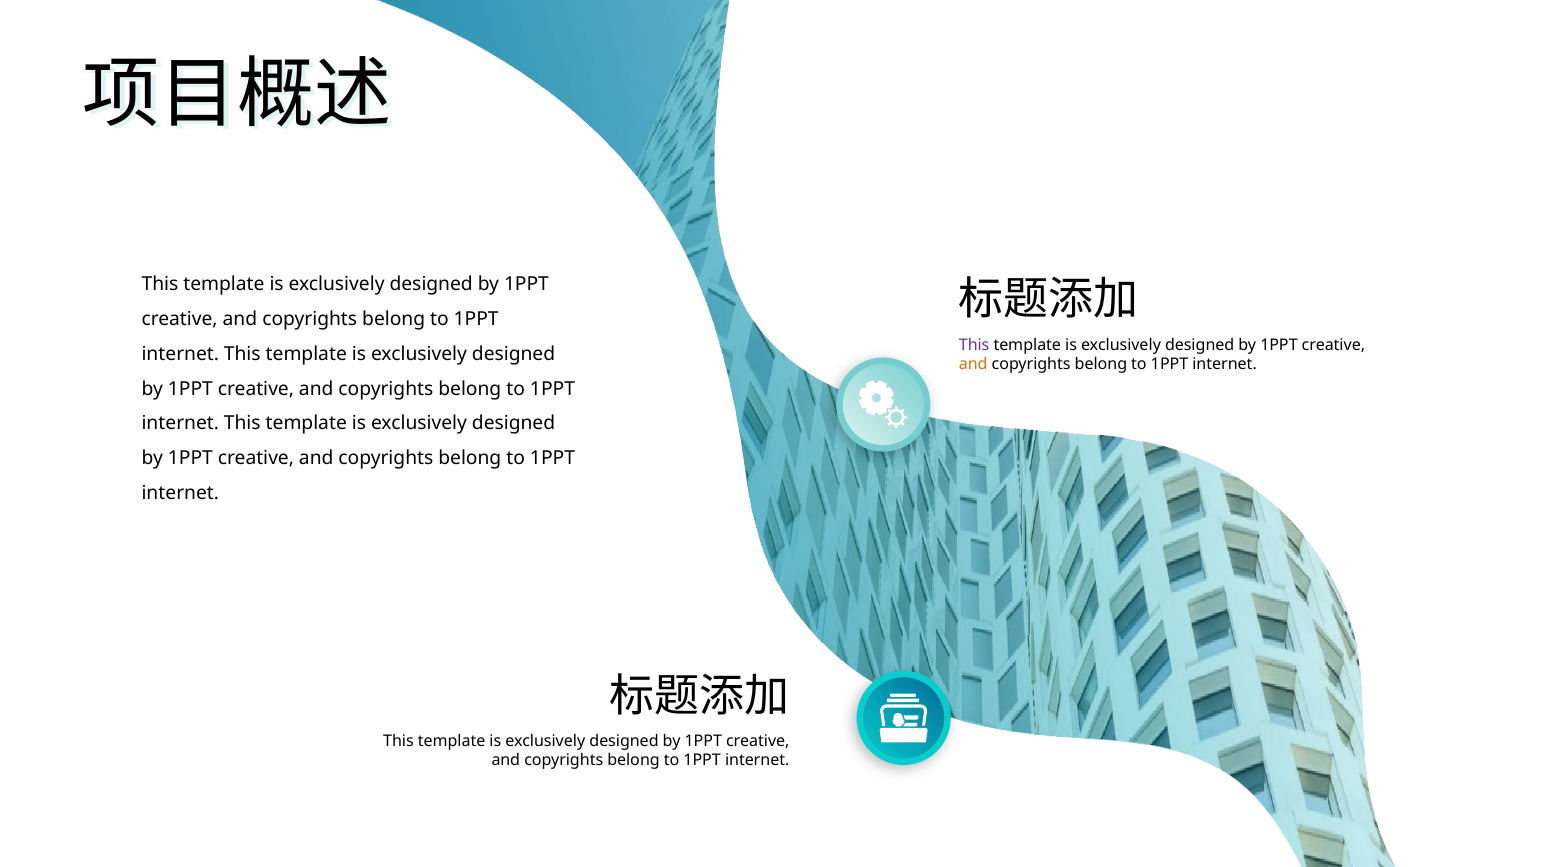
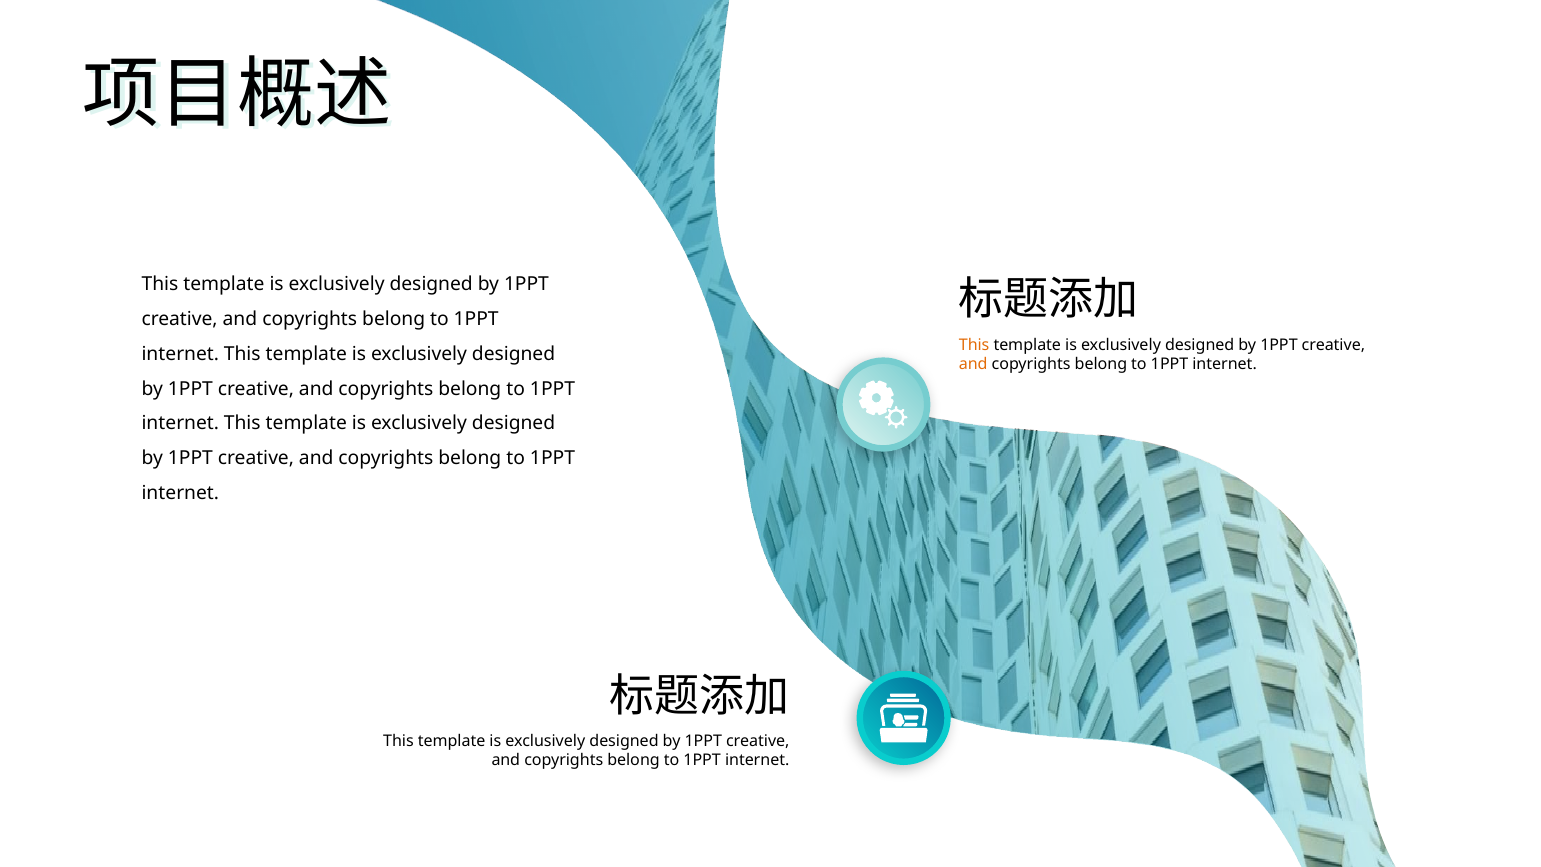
This colour: purple -> orange (974, 345)
